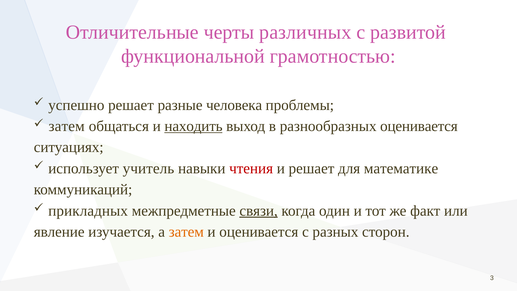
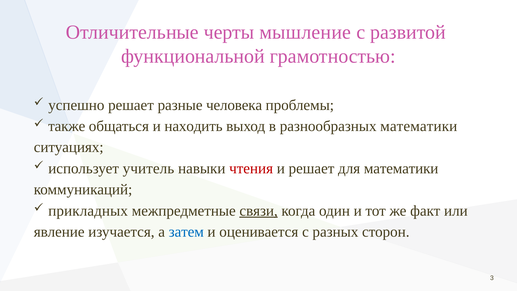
различных: различных -> мышление (305, 32)
затем: затем -> также (67, 126)
находить underline: present -> none (194, 126)
разнообразных оценивается: оценивается -> математики (419, 126)
для математике: математике -> математики (401, 168)
затем colour: orange -> blue (186, 232)
